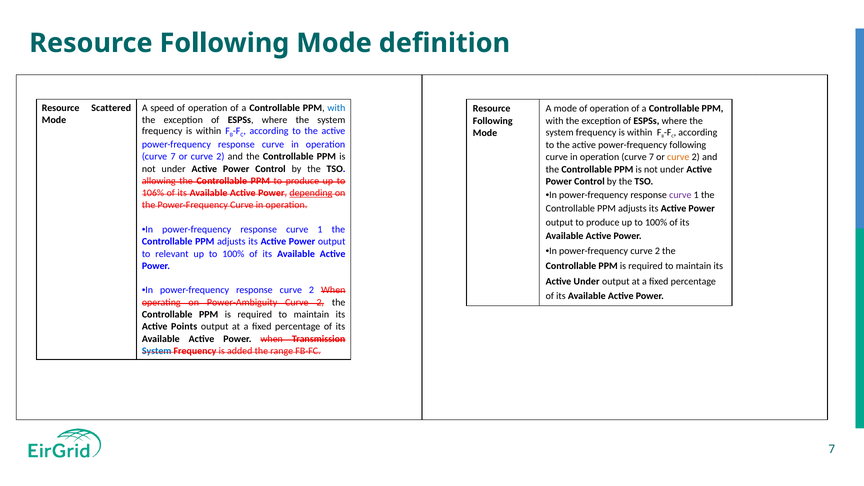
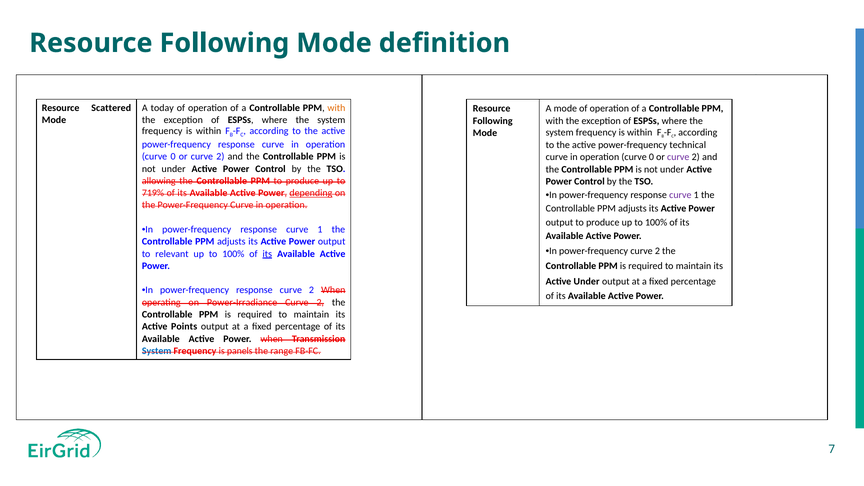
speed: speed -> today (162, 108)
with colour: blue -> orange (336, 108)
power-frequency following: following -> technical (688, 145)
7: 7 -> 0 (173, 157)
7: 7 -> 0 (651, 157)
curve colour: orange -> purple (678, 157)
106%: 106% -> 719% (153, 193)
its underline: none -> present (267, 254)
Power-Ambiguity: Power-Ambiguity -> Power-Irradiance (242, 302)
added: added -> panels (240, 351)
